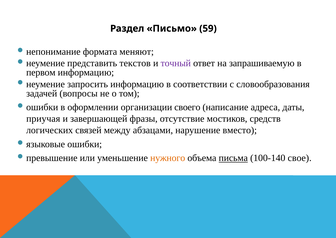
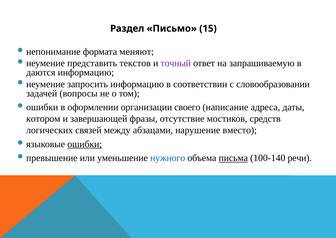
59: 59 -> 15 (208, 28)
первом: первом -> даются (41, 72)
словообразования: словообразования -> словообразовании (273, 84)
приучая: приучая -> котором (43, 119)
ошибки underline: none -> present (85, 144)
нужного colour: orange -> blue (168, 158)
свое: свое -> речи (300, 158)
